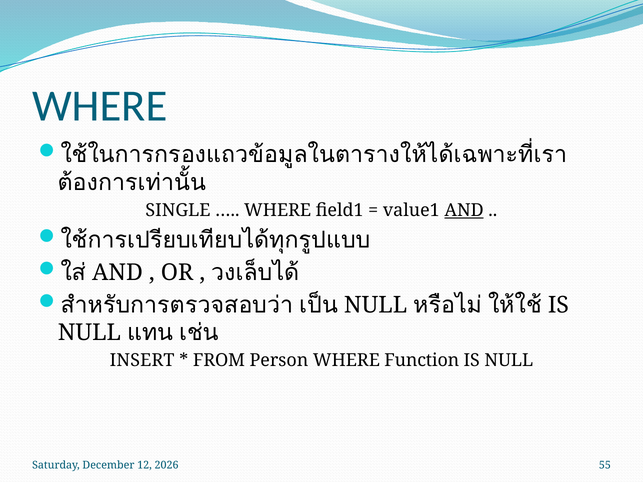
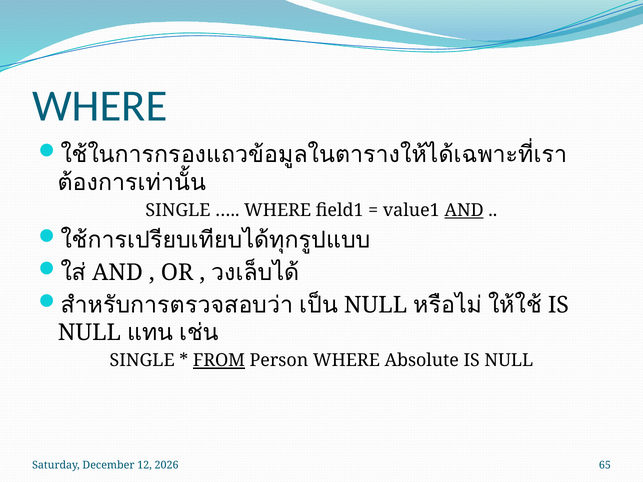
INSERT: INSERT -> SINGLE (142, 361)
FROM underline: none -> present (219, 361)
Function: Function -> Absolute (422, 361)
55: 55 -> 65 (605, 465)
